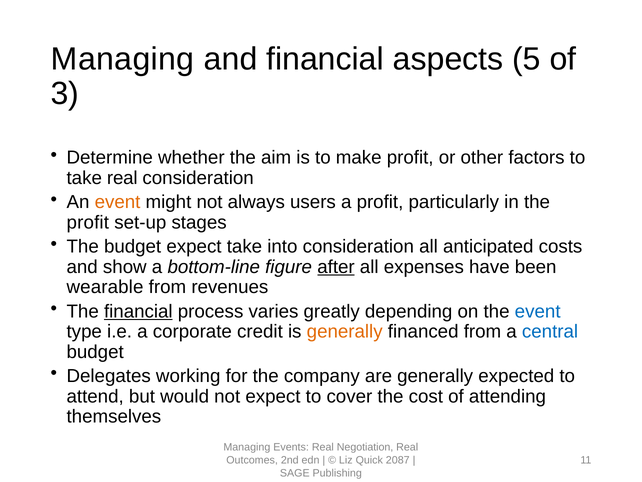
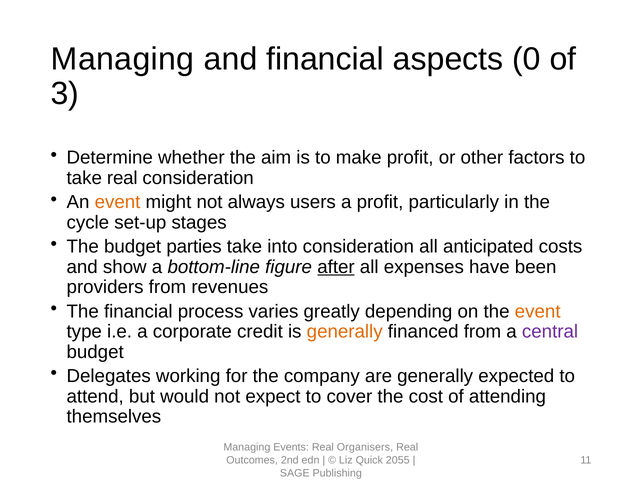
5: 5 -> 0 (527, 59)
profit: profit -> cycle (88, 222)
budget expect: expect -> parties (194, 246)
wearable: wearable -> providers (105, 287)
financial underline: present -> none (138, 311)
event colour: blue -> orange (538, 311)
central colour: blue -> purple (550, 331)
Negotiation: Negotiation -> Organisers (365, 447)
2087: 2087 -> 2055 (398, 460)
